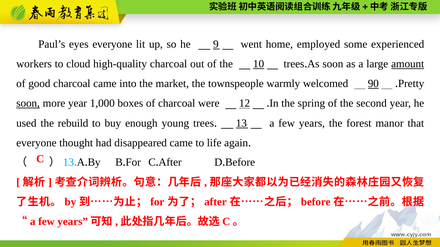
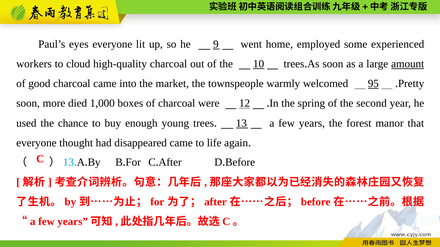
90: 90 -> 95 (373, 84)
soon underline: present -> none (28, 104)
more year: year -> died (78, 104)
rebuild: rebuild -> chance (73, 123)
